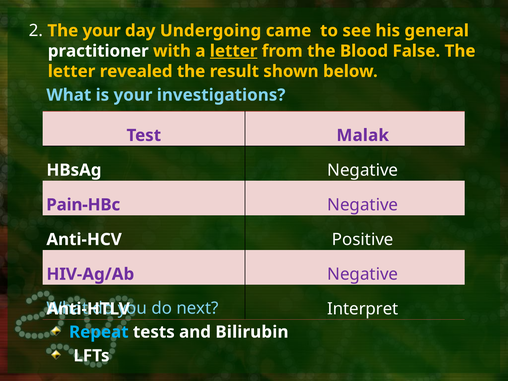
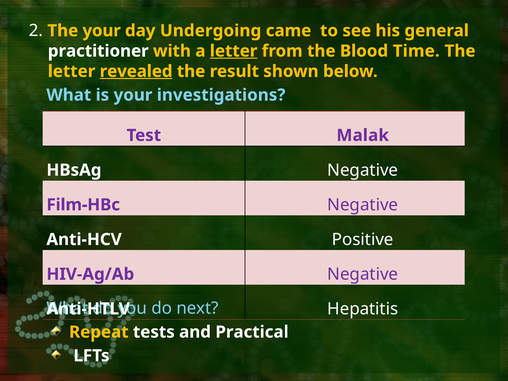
False: False -> Time (416, 51)
revealed underline: none -> present (136, 71)
Pain-HBc: Pain-HBc -> Film-HBc (83, 205)
Interpret: Interpret -> Hepatitis (363, 309)
Repeat colour: light blue -> yellow (99, 332)
Bilirubin: Bilirubin -> Practical (252, 332)
